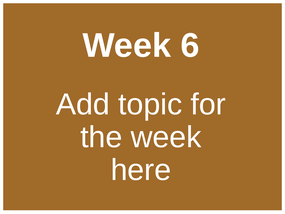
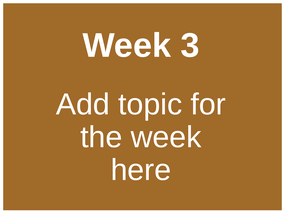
6: 6 -> 3 (190, 45)
